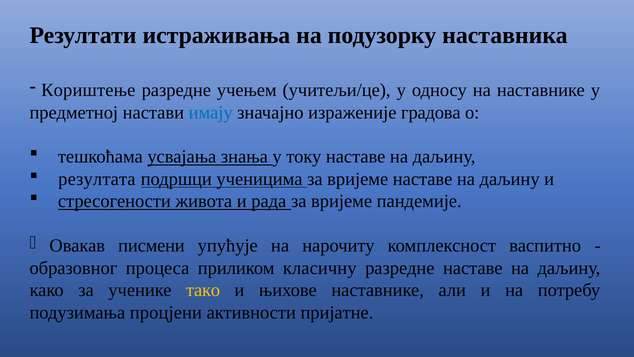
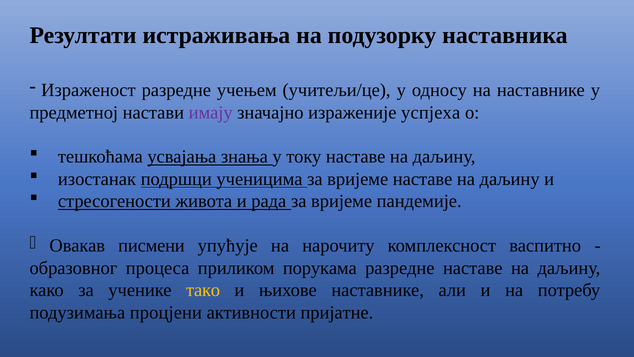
Кориштење: Кориштење -> Израженост (88, 90)
имају colour: blue -> purple (211, 112)
градова: градова -> успјеха (431, 112)
резултата: резултата -> изостанак (97, 179)
класичну: класичну -> порукама (320, 268)
